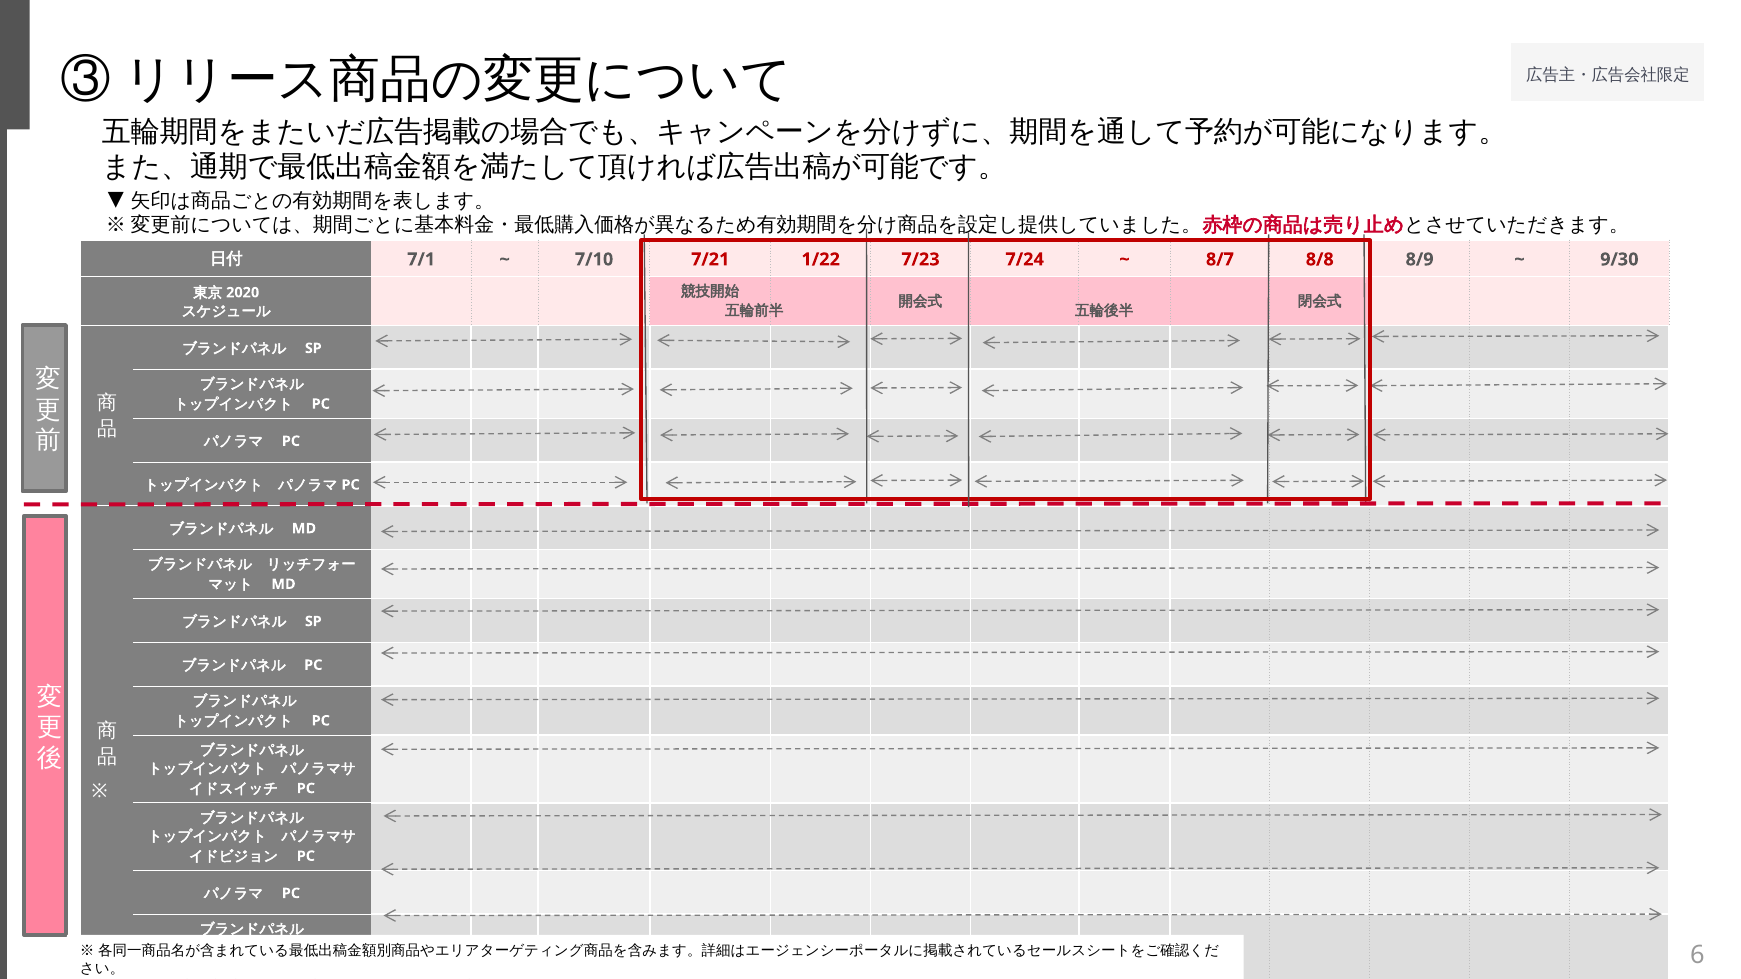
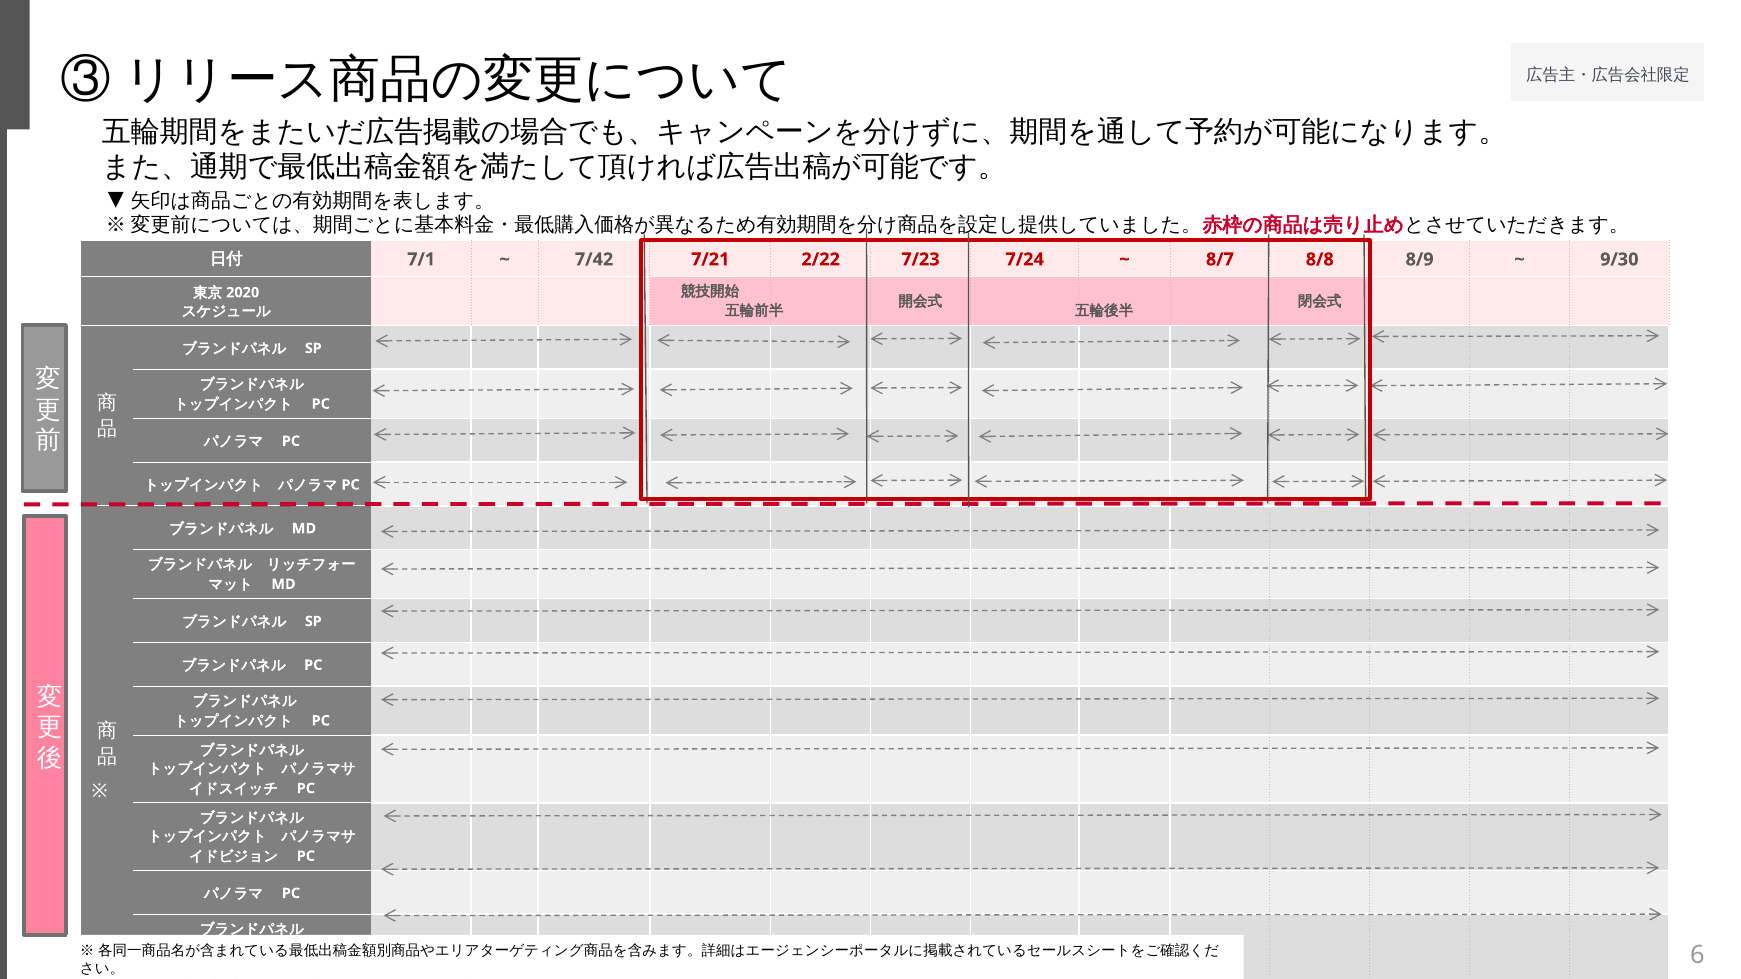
7/10: 7/10 -> 7/42 (594, 260)
1/22: 1/22 -> 2/22 (821, 260)
